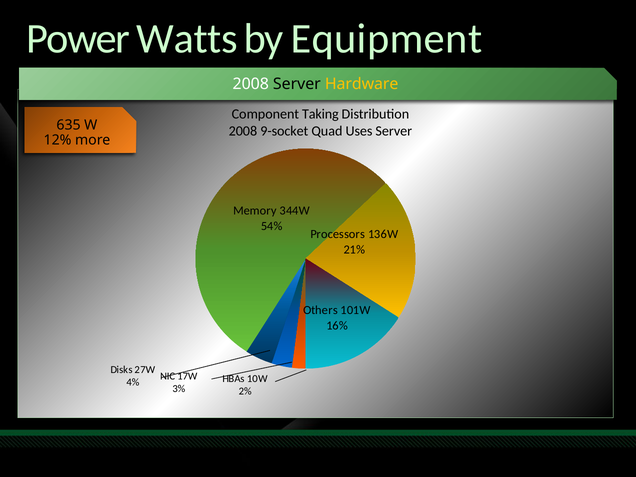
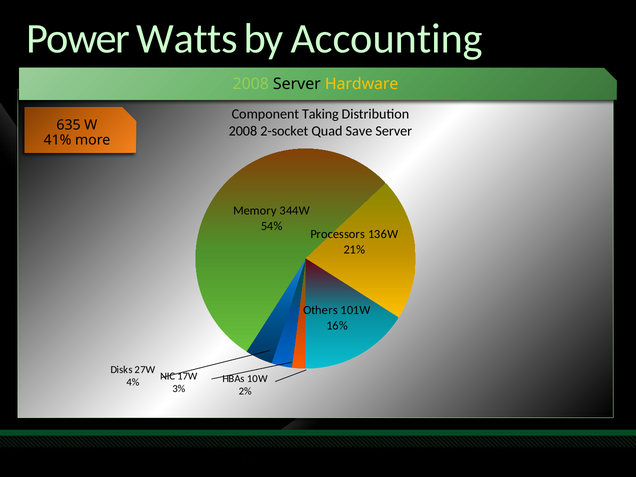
Equipment: Equipment -> Accounting (387, 39)
2008 colour: white -> light green (251, 84)
9-socket: 9-socket -> 2-socket (284, 131)
Uses: Uses -> Save (359, 131)
12%: 12% -> 41% (58, 140)
